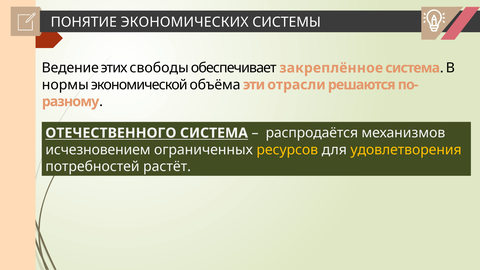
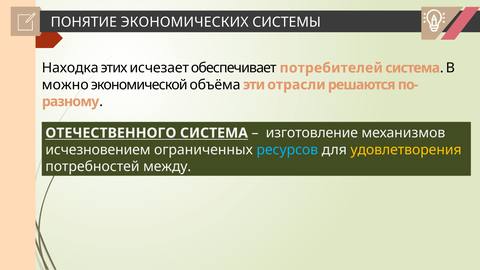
Ведение: Ведение -> Находка (70, 68)
свободы: свободы -> исчезает (159, 68)
закреплённое: закреплённое -> потребителей (331, 68)
нормы: нормы -> можно (65, 85)
распродаётся: распродаётся -> изготовление (312, 133)
ресурсов colour: yellow -> light blue (287, 150)
растёт: растёт -> между (167, 167)
